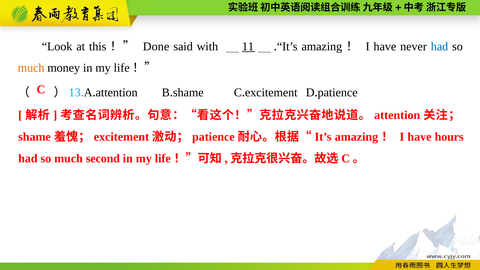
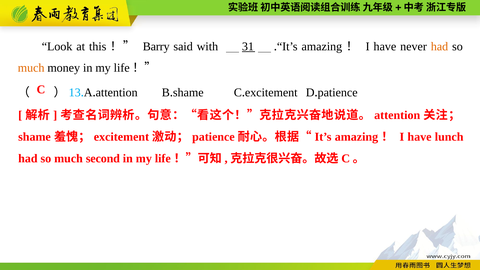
Done: Done -> Barry (156, 46)
11: 11 -> 31 (248, 46)
had colour: blue -> orange (440, 46)
hours: hours -> lunch (449, 137)
